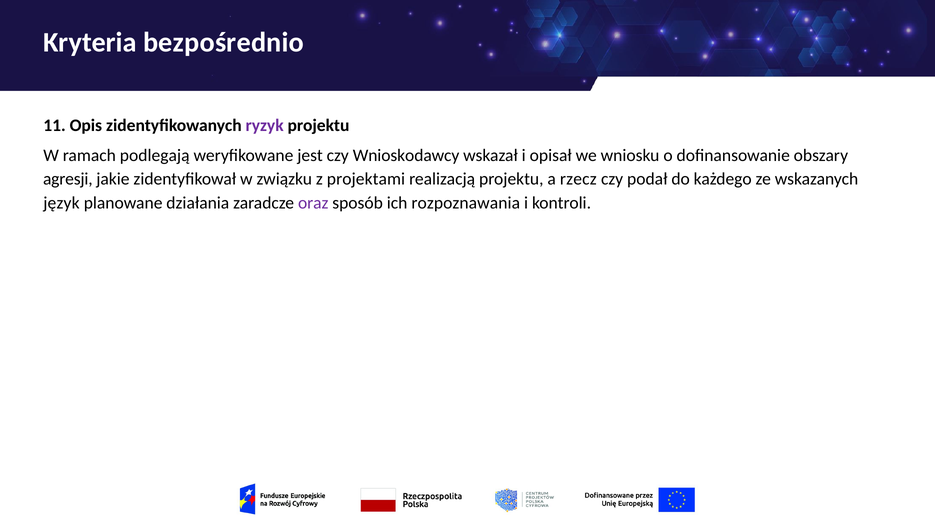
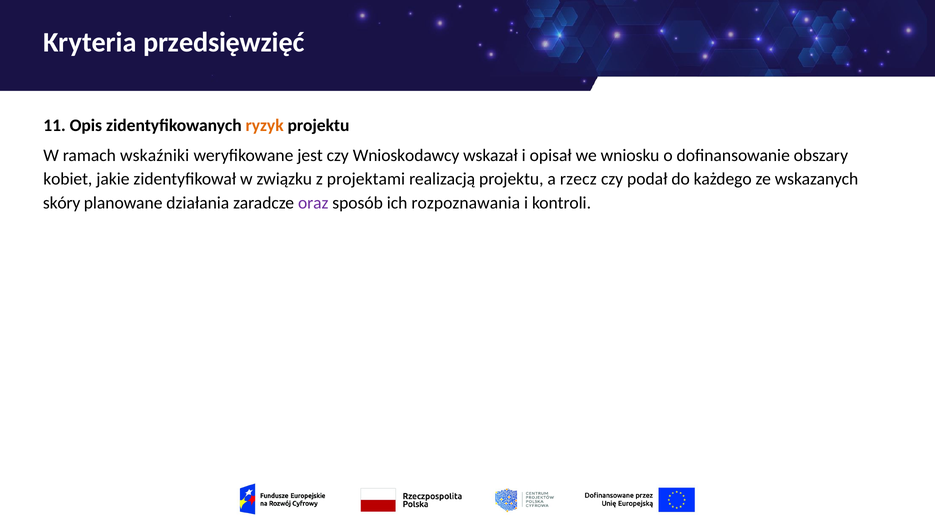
bezpośrednio: bezpośrednio -> przedsięwzięć (224, 42)
ryzyk colour: purple -> orange (265, 125)
podlegają: podlegają -> wskaźniki (155, 155)
agresji: agresji -> kobiet (68, 179)
język: język -> skóry (62, 203)
